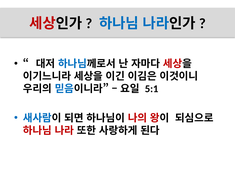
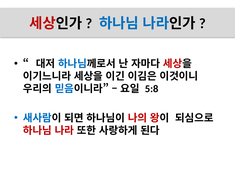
5:1: 5:1 -> 5:8 (152, 89)
